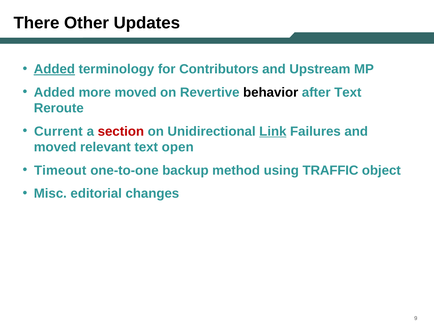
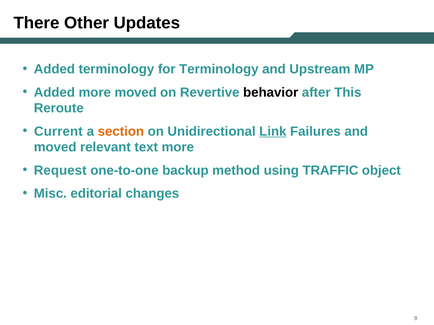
Added underline: present -> none (54, 69)
for Contributors: Contributors -> Terminology (219, 69)
after Text: Text -> This (348, 92)
section colour: red -> orange (121, 132)
text open: open -> more (178, 147)
Timeout: Timeout -> Request (60, 171)
